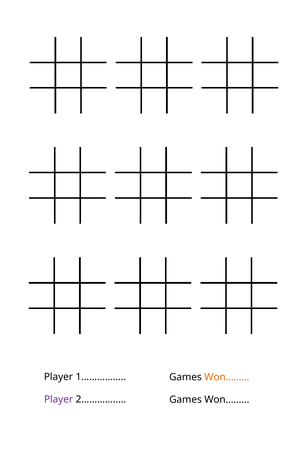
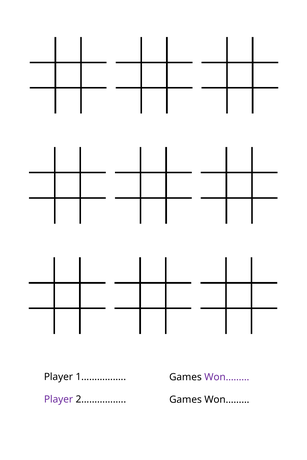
Won……… colour: orange -> purple (227, 378)
